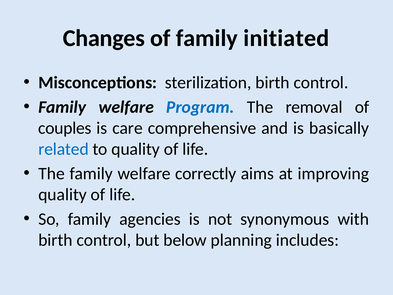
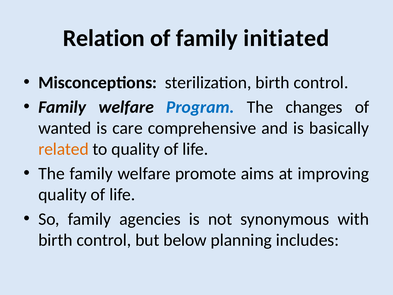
Changes: Changes -> Relation (104, 38)
removal: removal -> changes (314, 107)
couples: couples -> wanted (65, 128)
related colour: blue -> orange (64, 149)
correctly: correctly -> promote (206, 173)
